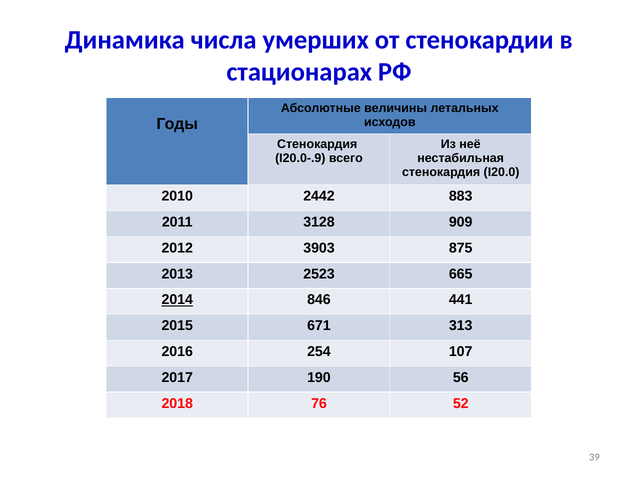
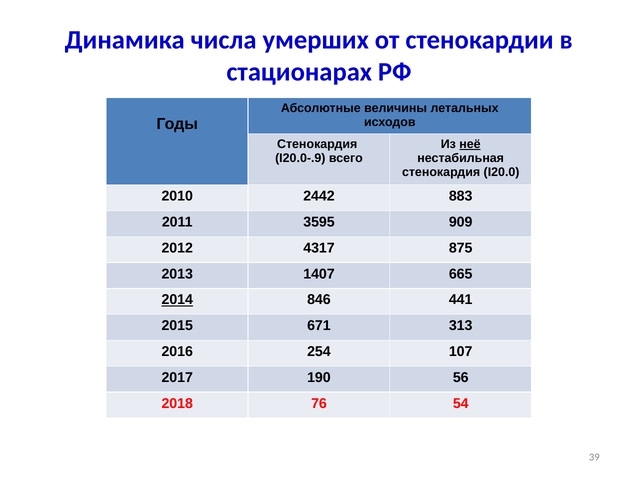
неё underline: none -> present (470, 144)
3128: 3128 -> 3595 (319, 222)
3903: 3903 -> 4317 (319, 248)
2523: 2523 -> 1407 (319, 274)
52: 52 -> 54 (461, 403)
